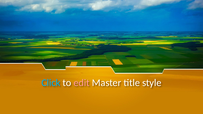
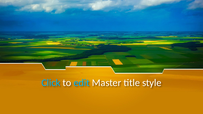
edit colour: pink -> light blue (82, 83)
